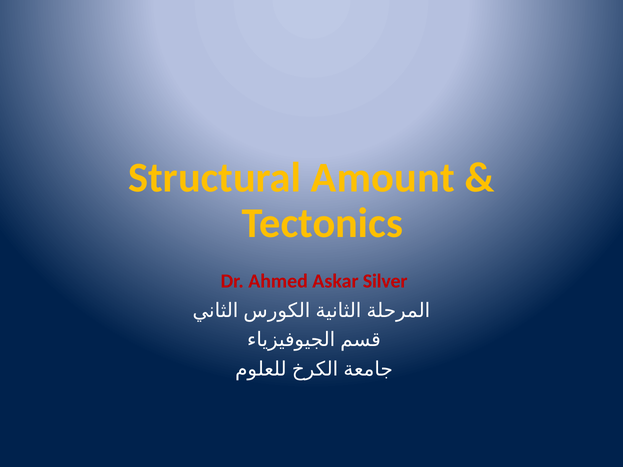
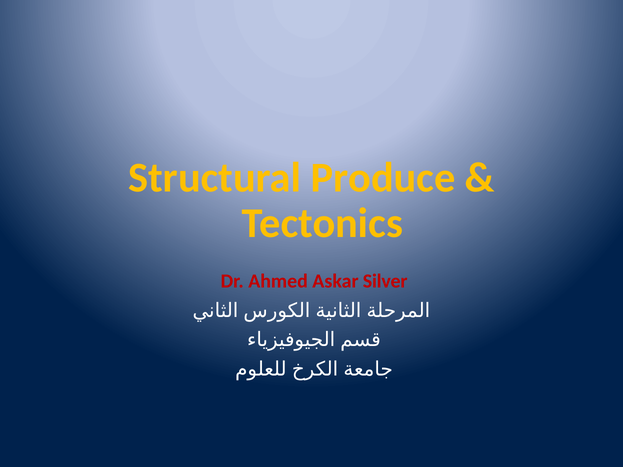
Amount: Amount -> Produce (383, 178)
